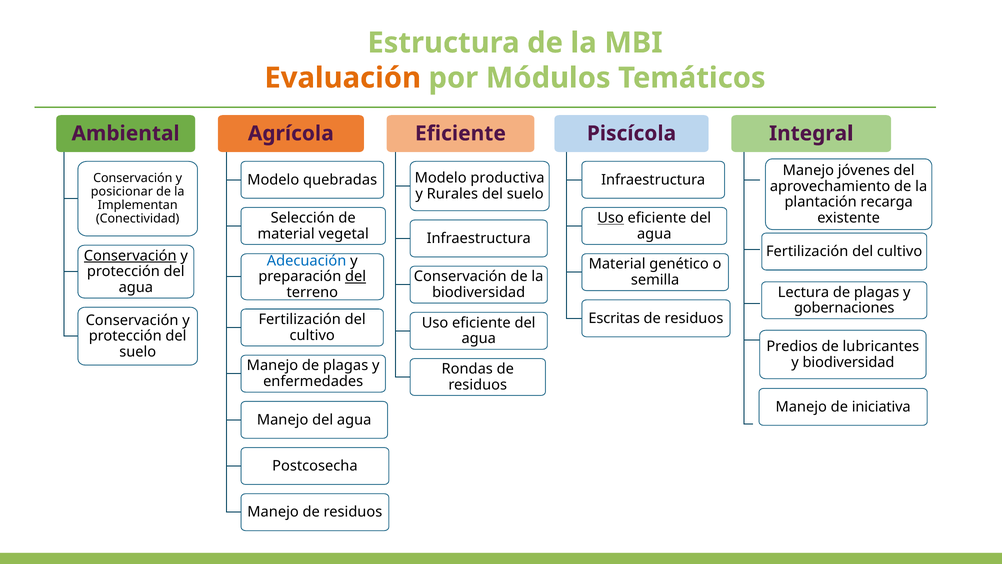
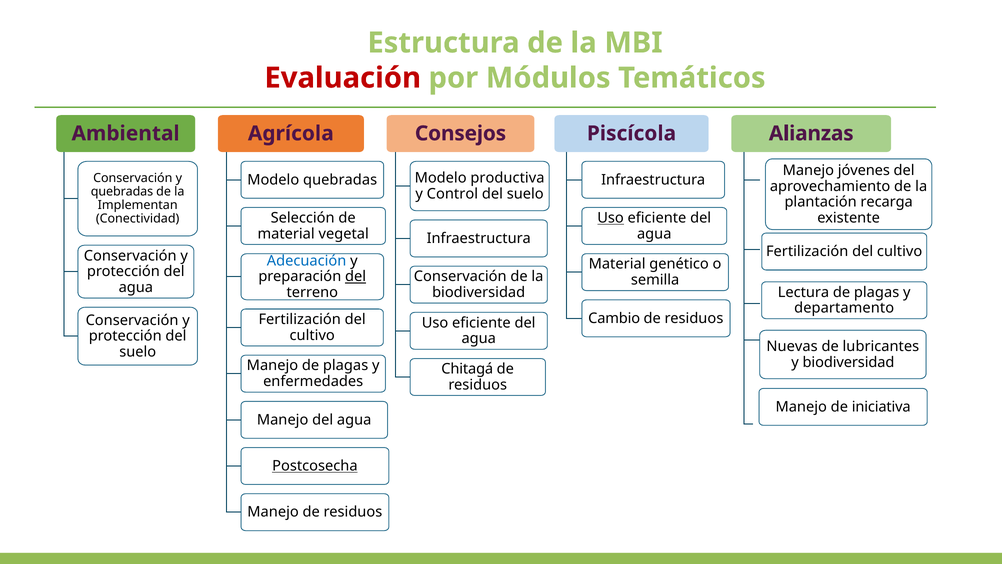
Evaluación colour: orange -> red (343, 78)
Eficiente: Eficiente -> Consejos (461, 133)
Integral: Integral -> Alianzas (811, 133)
posicionar: posicionar -> quebradas (122, 192)
Rurales: Rurales -> Control (452, 194)
Conservación underline: present -> none (130, 256)
gobernaciones: gobernaciones -> departamento (844, 308)
Escritas: Escritas -> Cambio (614, 318)
Predios: Predios -> Nuevas (792, 346)
Rondas: Rondas -> Chitagá (467, 369)
Postcosecha underline: none -> present (315, 466)
